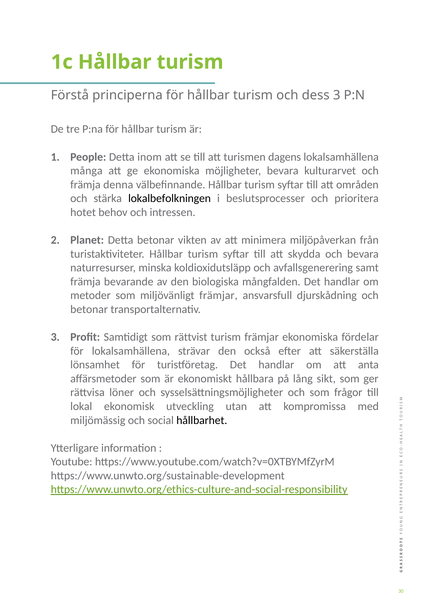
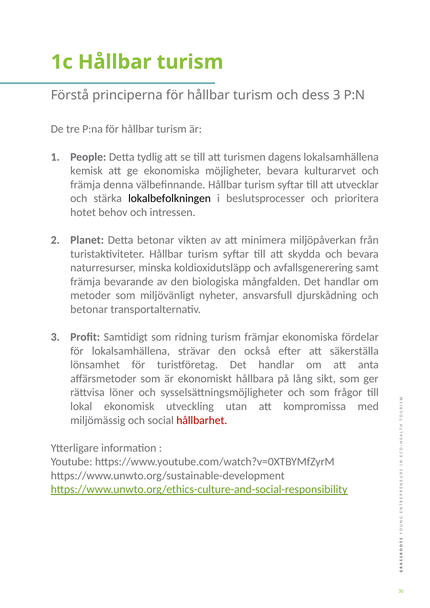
inom: inom -> tydlig (150, 157)
många: många -> kemisk (87, 171)
områden: områden -> utvecklar (357, 185)
miljövänligt främjar: främjar -> nyheter (219, 296)
rättvist: rättvist -> ridning (191, 337)
hållbarhet colour: black -> red (202, 420)
